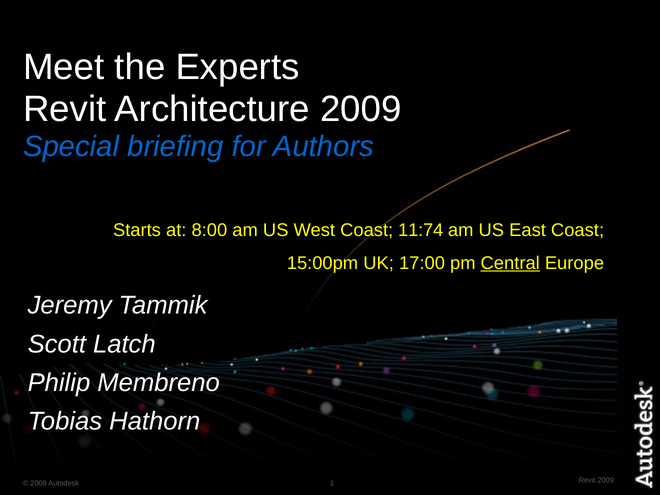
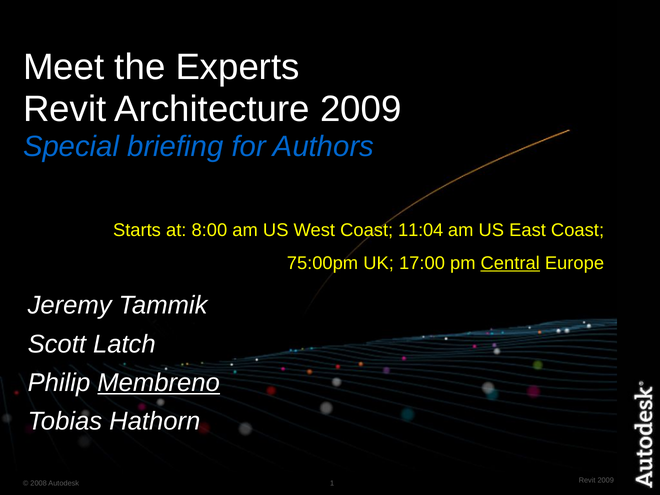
11:74: 11:74 -> 11:04 (421, 230)
15:00pm: 15:00pm -> 75:00pm (322, 263)
Membreno underline: none -> present (159, 383)
